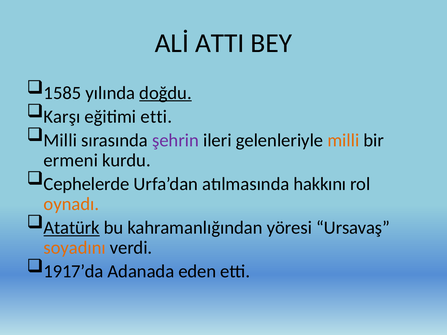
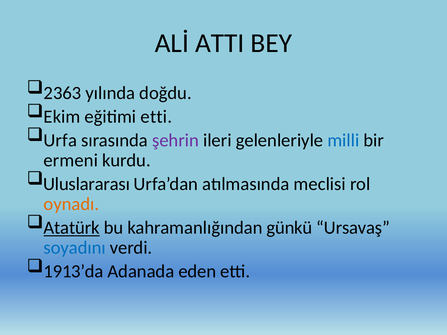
1585: 1585 -> 2363 (62, 93)
doğdu underline: present -> none (166, 93)
Karşı: Karşı -> Ekim (62, 117)
Milli: Milli -> Urfa (60, 140)
milli colour: orange -> blue (343, 140)
Cephelerde: Cephelerde -> Uluslararası (87, 184)
hakkını: hakkını -> meclisi (320, 184)
yöresi: yöresi -> günkü (289, 228)
soyadını colour: orange -> blue (75, 248)
1917’da: 1917’da -> 1913’da (74, 272)
